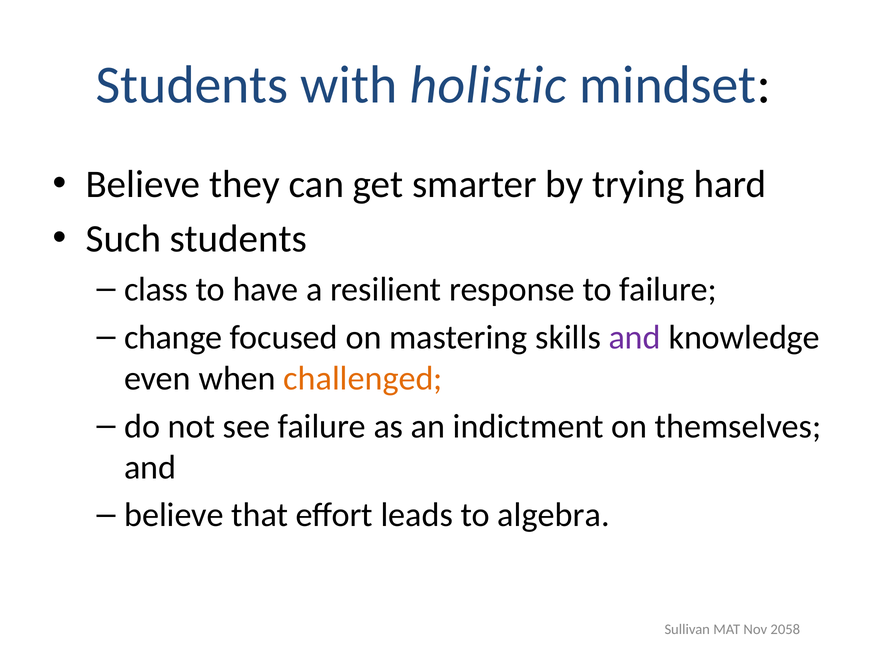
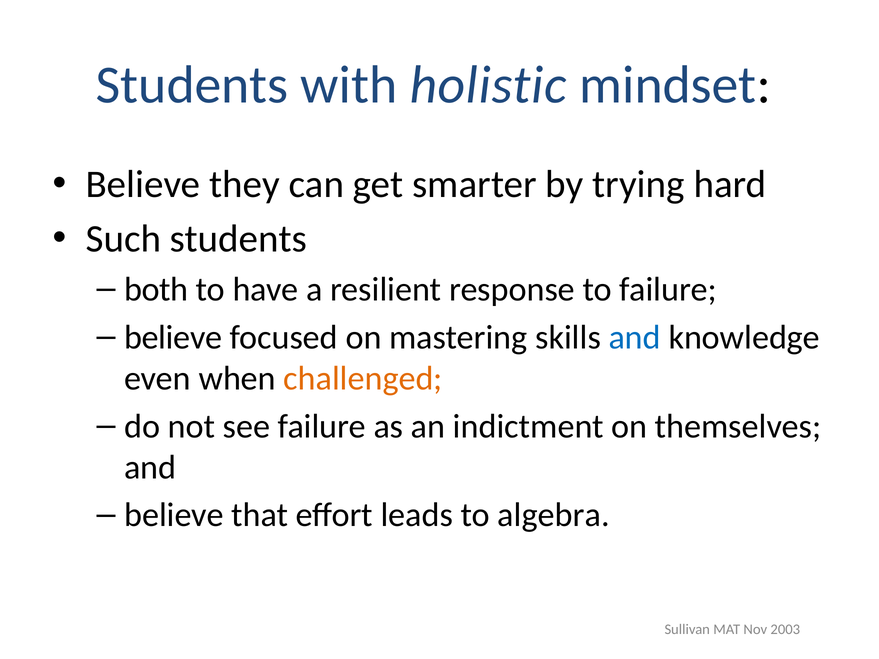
class: class -> both (156, 290)
change: change -> believe (173, 337)
and colour: purple -> blue (635, 337)
2058: 2058 -> 2003 (785, 630)
